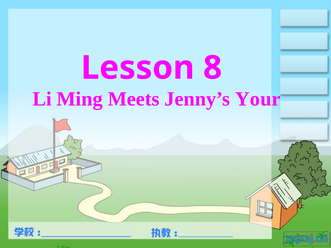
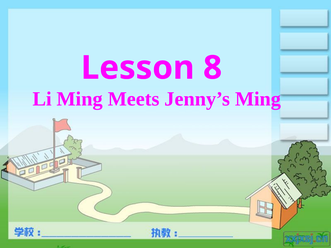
Jenny’s Your: Your -> Ming (258, 99)
